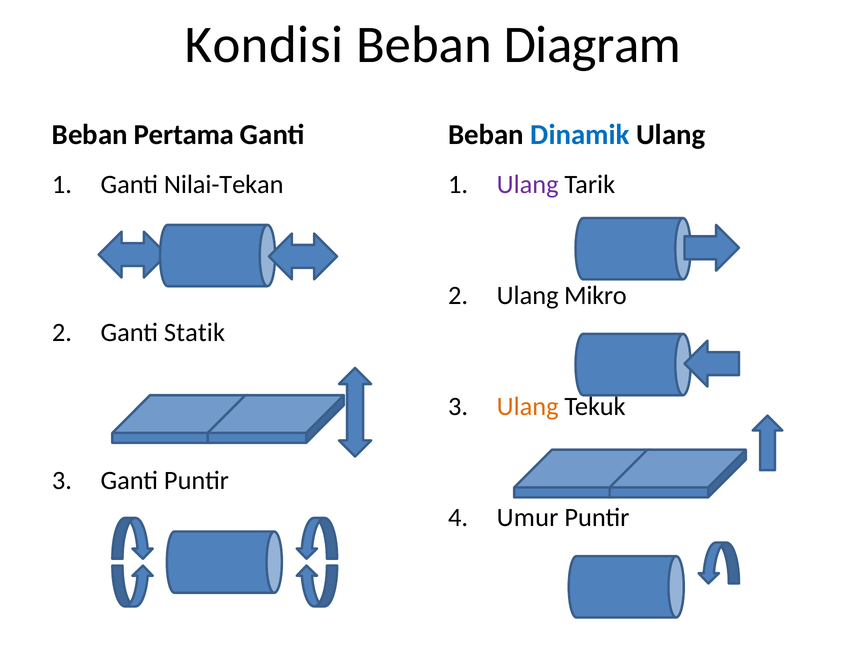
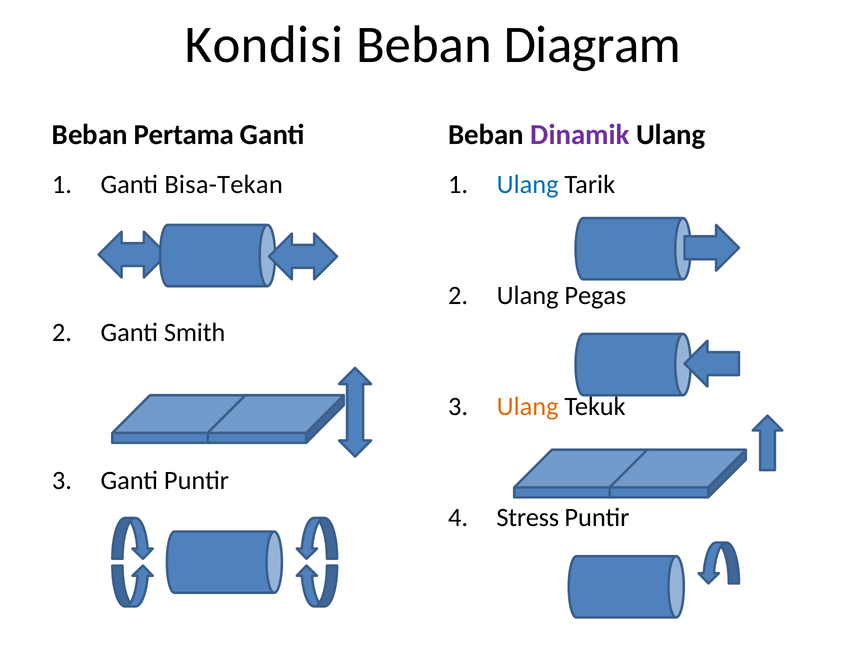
Dinamik colour: blue -> purple (580, 134)
Nilai-Tekan: Nilai-Tekan -> Bisa-Tekan (224, 185)
Ulang colour: purple -> blue (528, 185)
Mikro: Mikro -> Pegas (595, 296)
Statik: Statik -> Smith (195, 332)
Umur: Umur -> Stress (528, 517)
